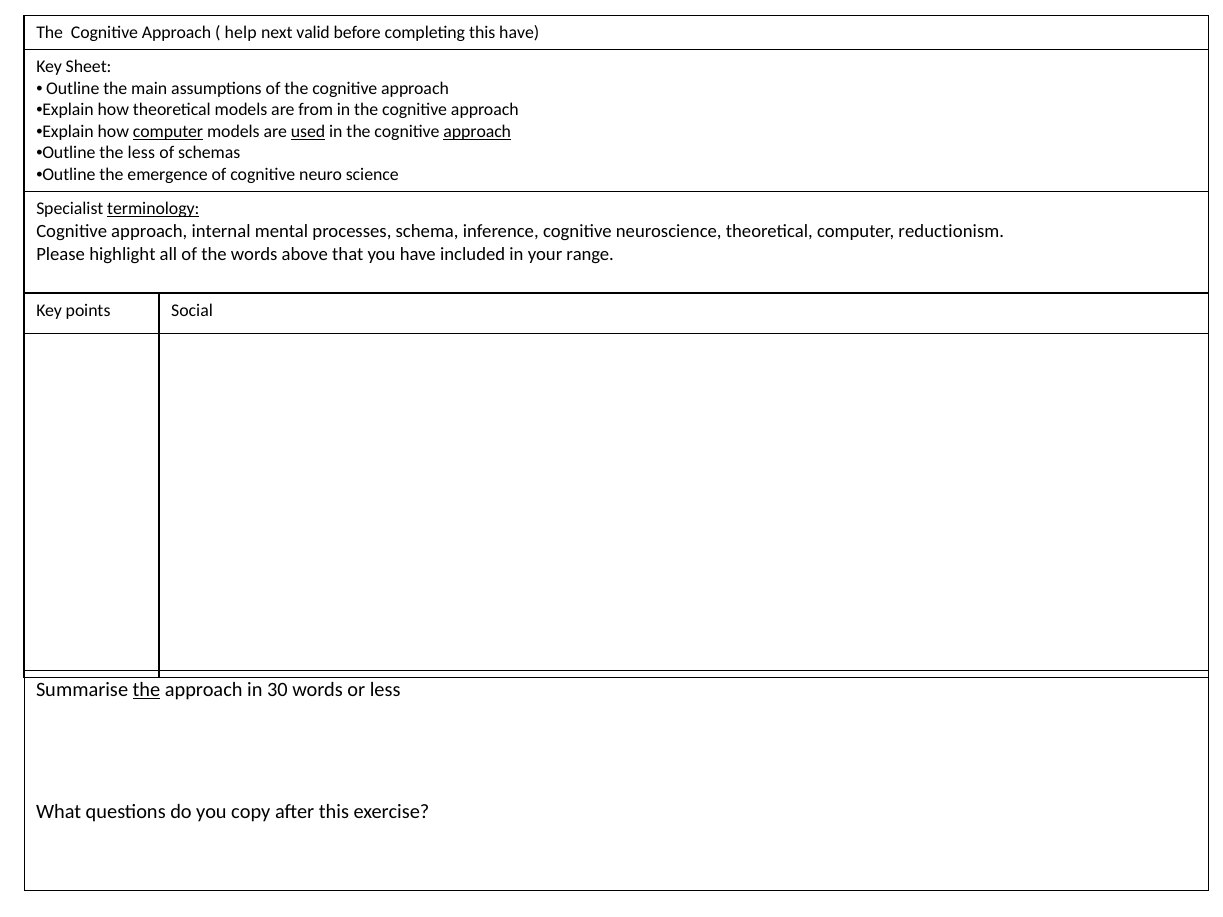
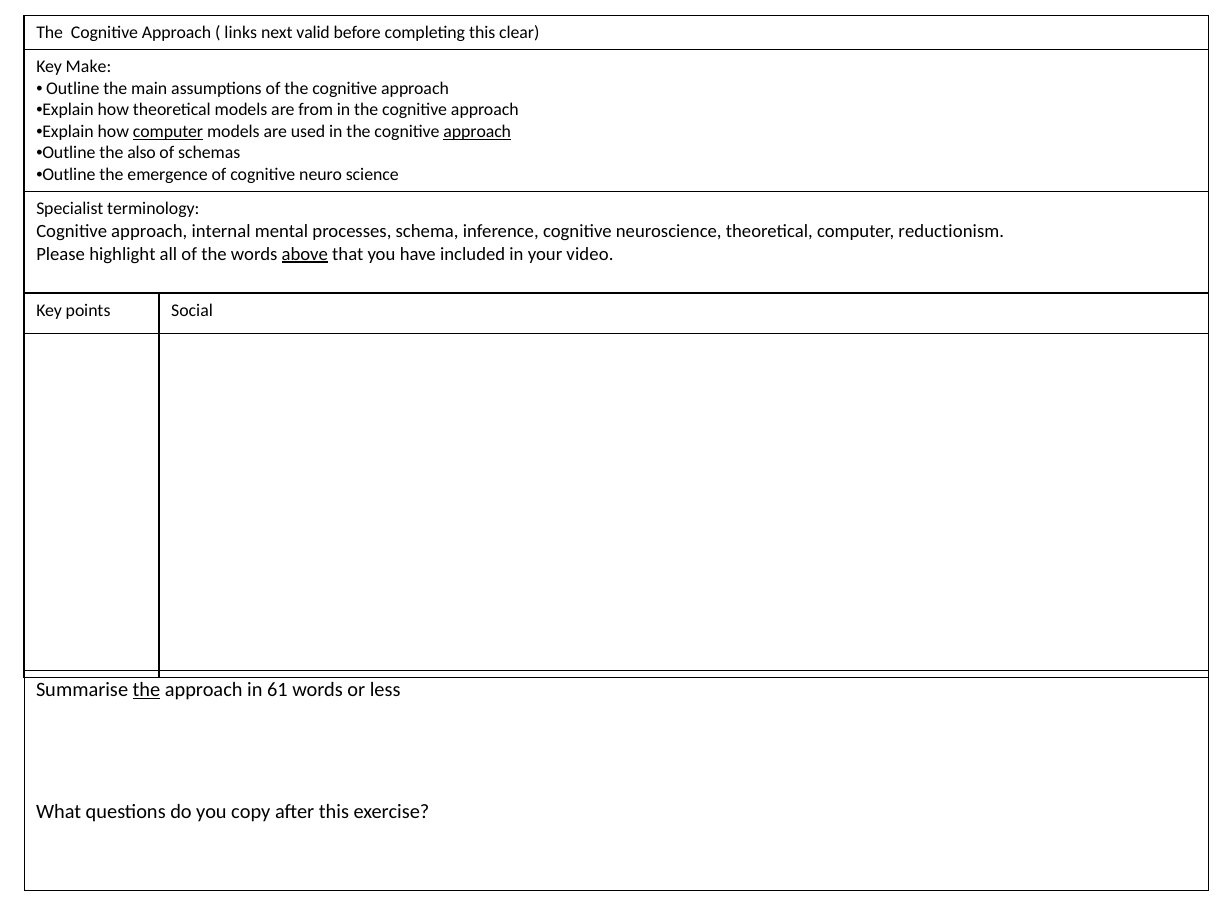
help: help -> links (241, 33)
this have: have -> clear (519, 33)
Sheet: Sheet -> Make (89, 67)
used underline: present -> none (308, 131)
the less: less -> also (142, 153)
terminology underline: present -> none (153, 209)
above underline: none -> present (305, 254)
range: range -> video (590, 254)
30: 30 -> 61 (277, 690)
